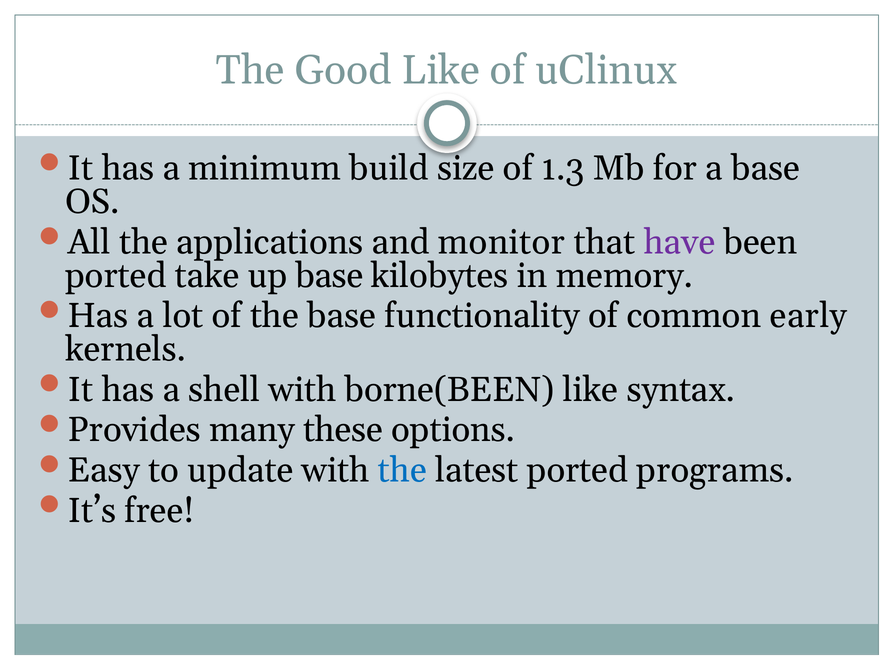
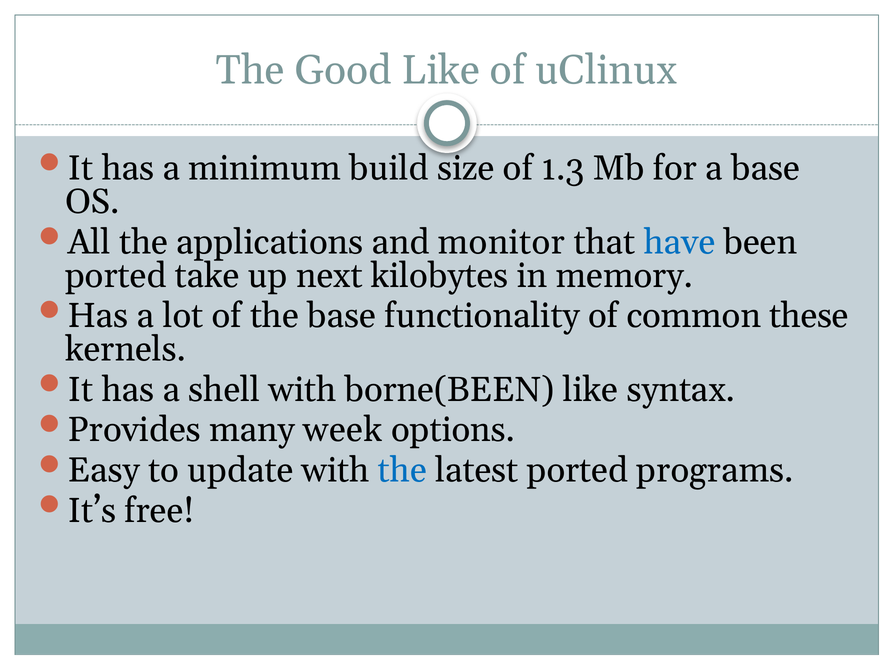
have colour: purple -> blue (680, 242)
up base: base -> next (329, 276)
early: early -> these (809, 316)
these: these -> week (343, 430)
